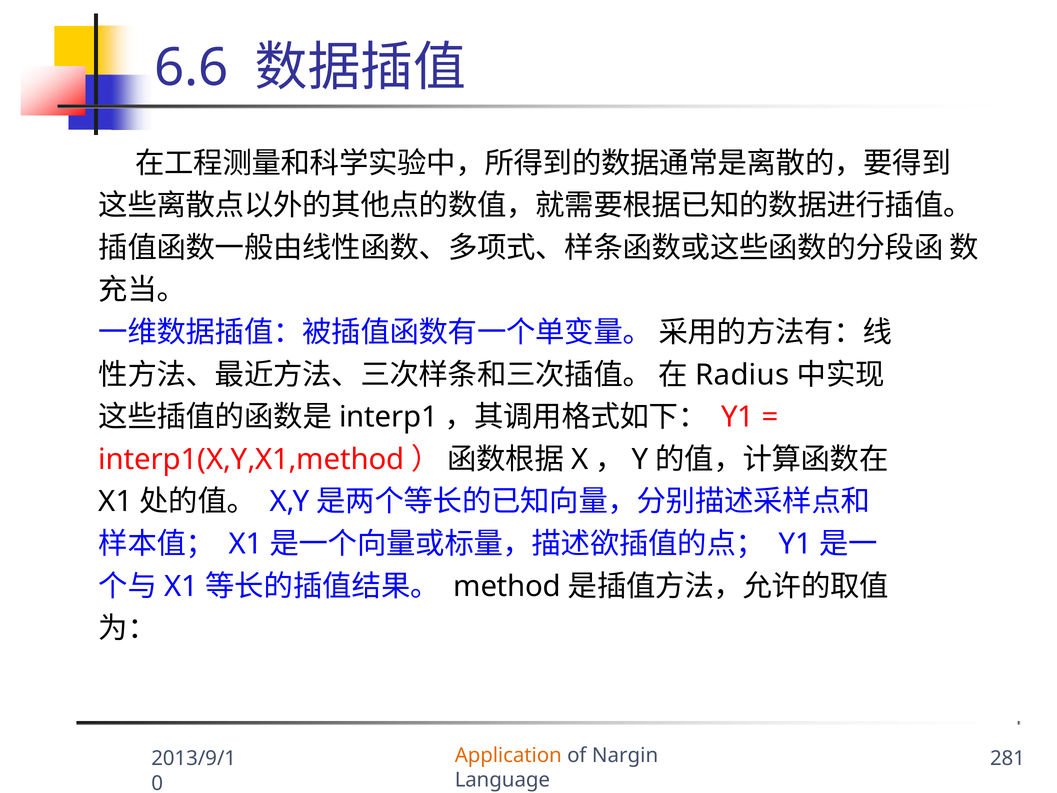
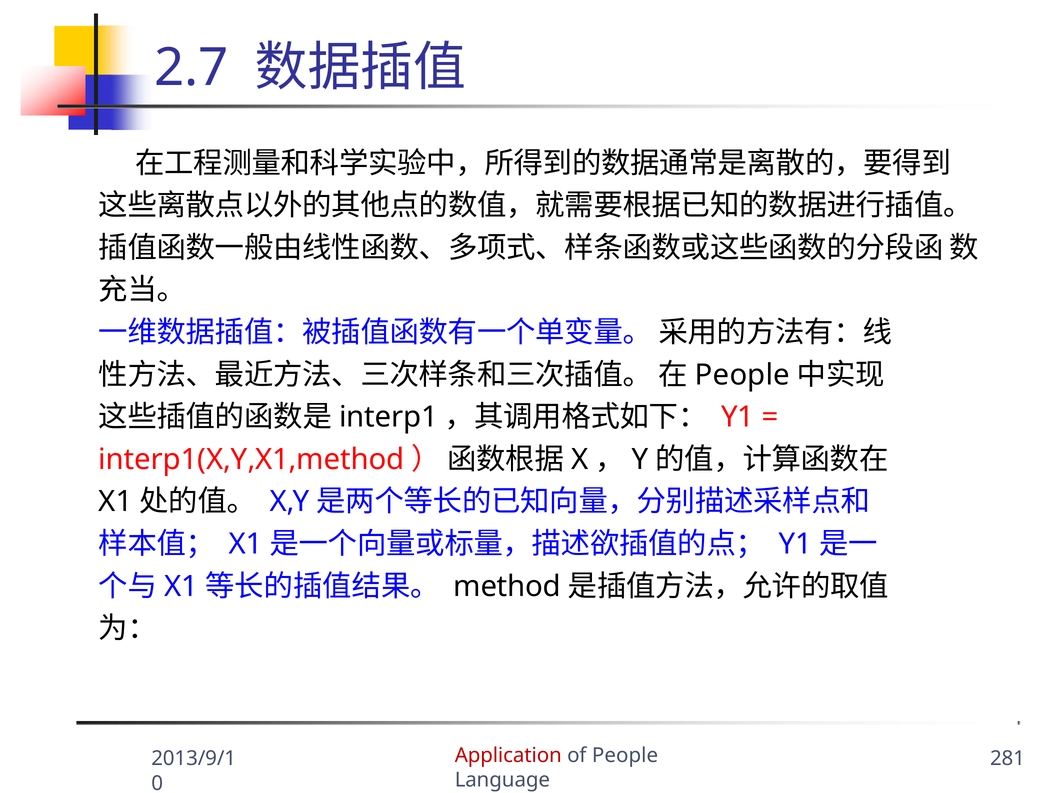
6.6: 6.6 -> 2.7 (192, 68)
Radius: Radius -> People (742, 375)
Application colour: orange -> red (508, 755)
of Nargin: Nargin -> People (625, 755)
